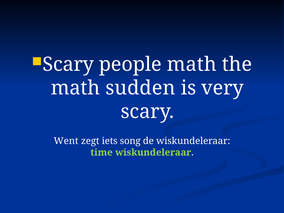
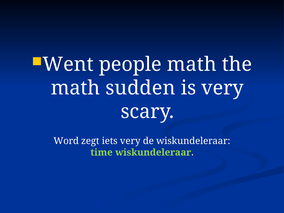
Scary: Scary -> Went (68, 64)
Went: Went -> Word (66, 141)
iets song: song -> very (130, 141)
